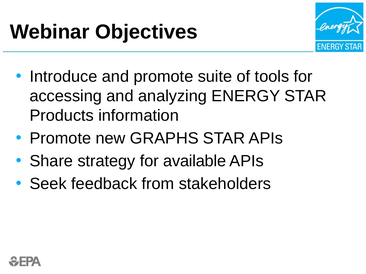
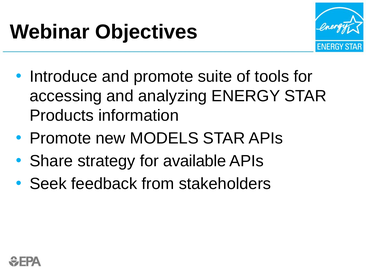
GRAPHS: GRAPHS -> MODELS (164, 139)
